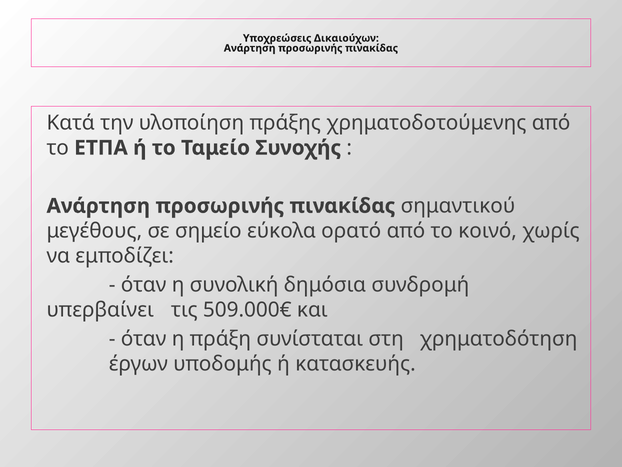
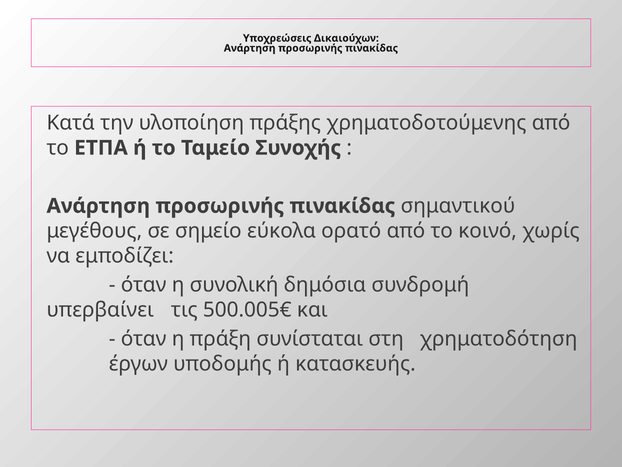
509.000€: 509.000€ -> 500.005€ (247, 309)
